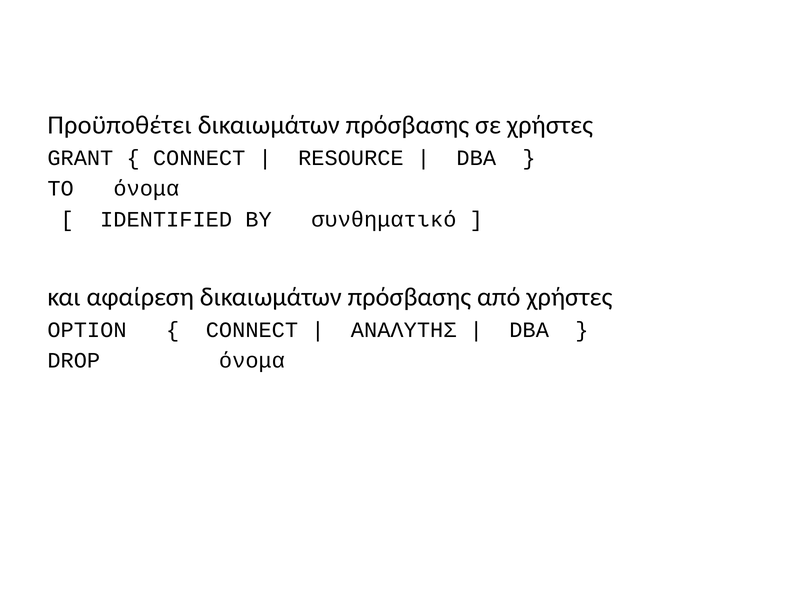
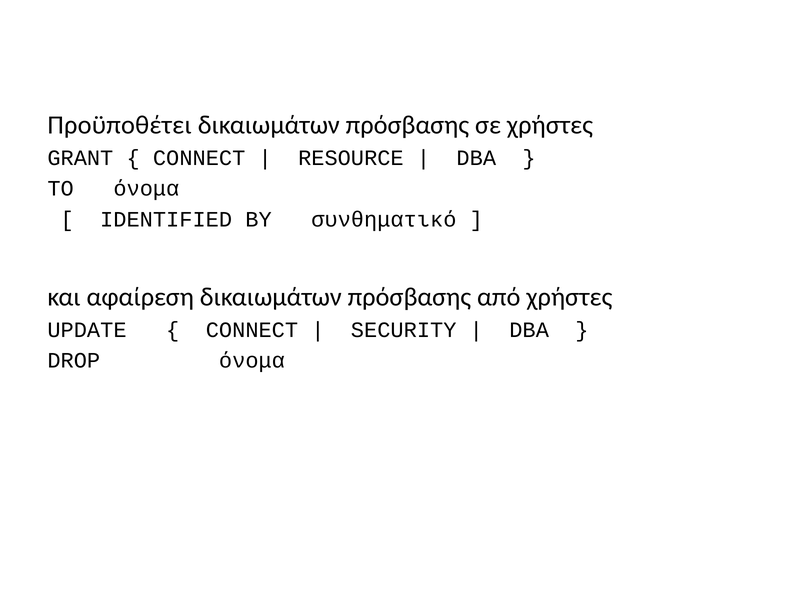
OPTION: OPTION -> UPDATE (87, 330)
ΑΝΑΛΥΤΗΣ: ΑΝΑΛΥΤΗΣ -> SECURITY (404, 330)
